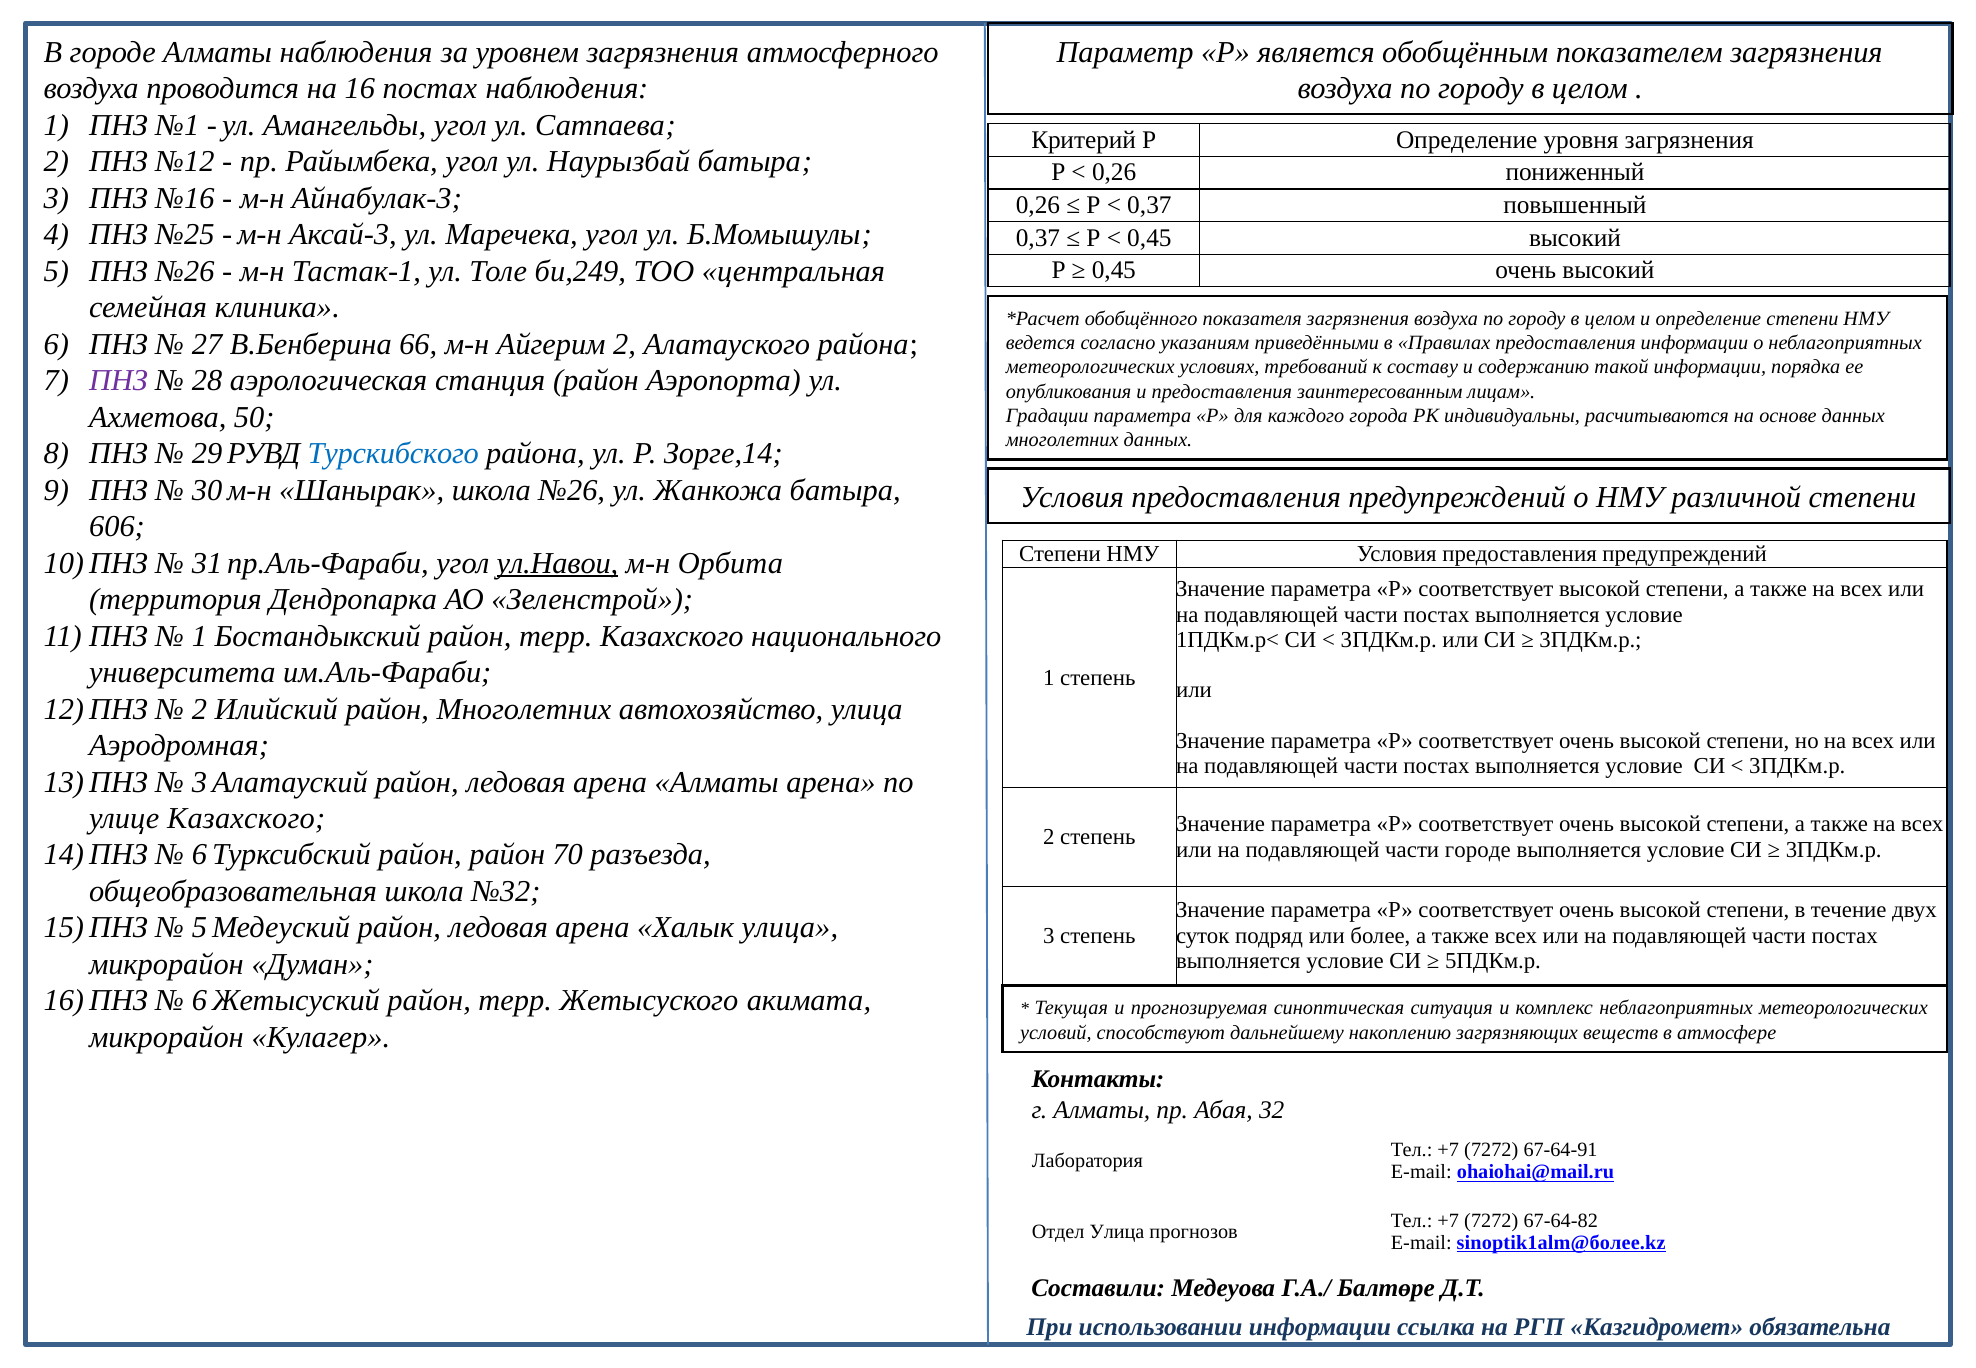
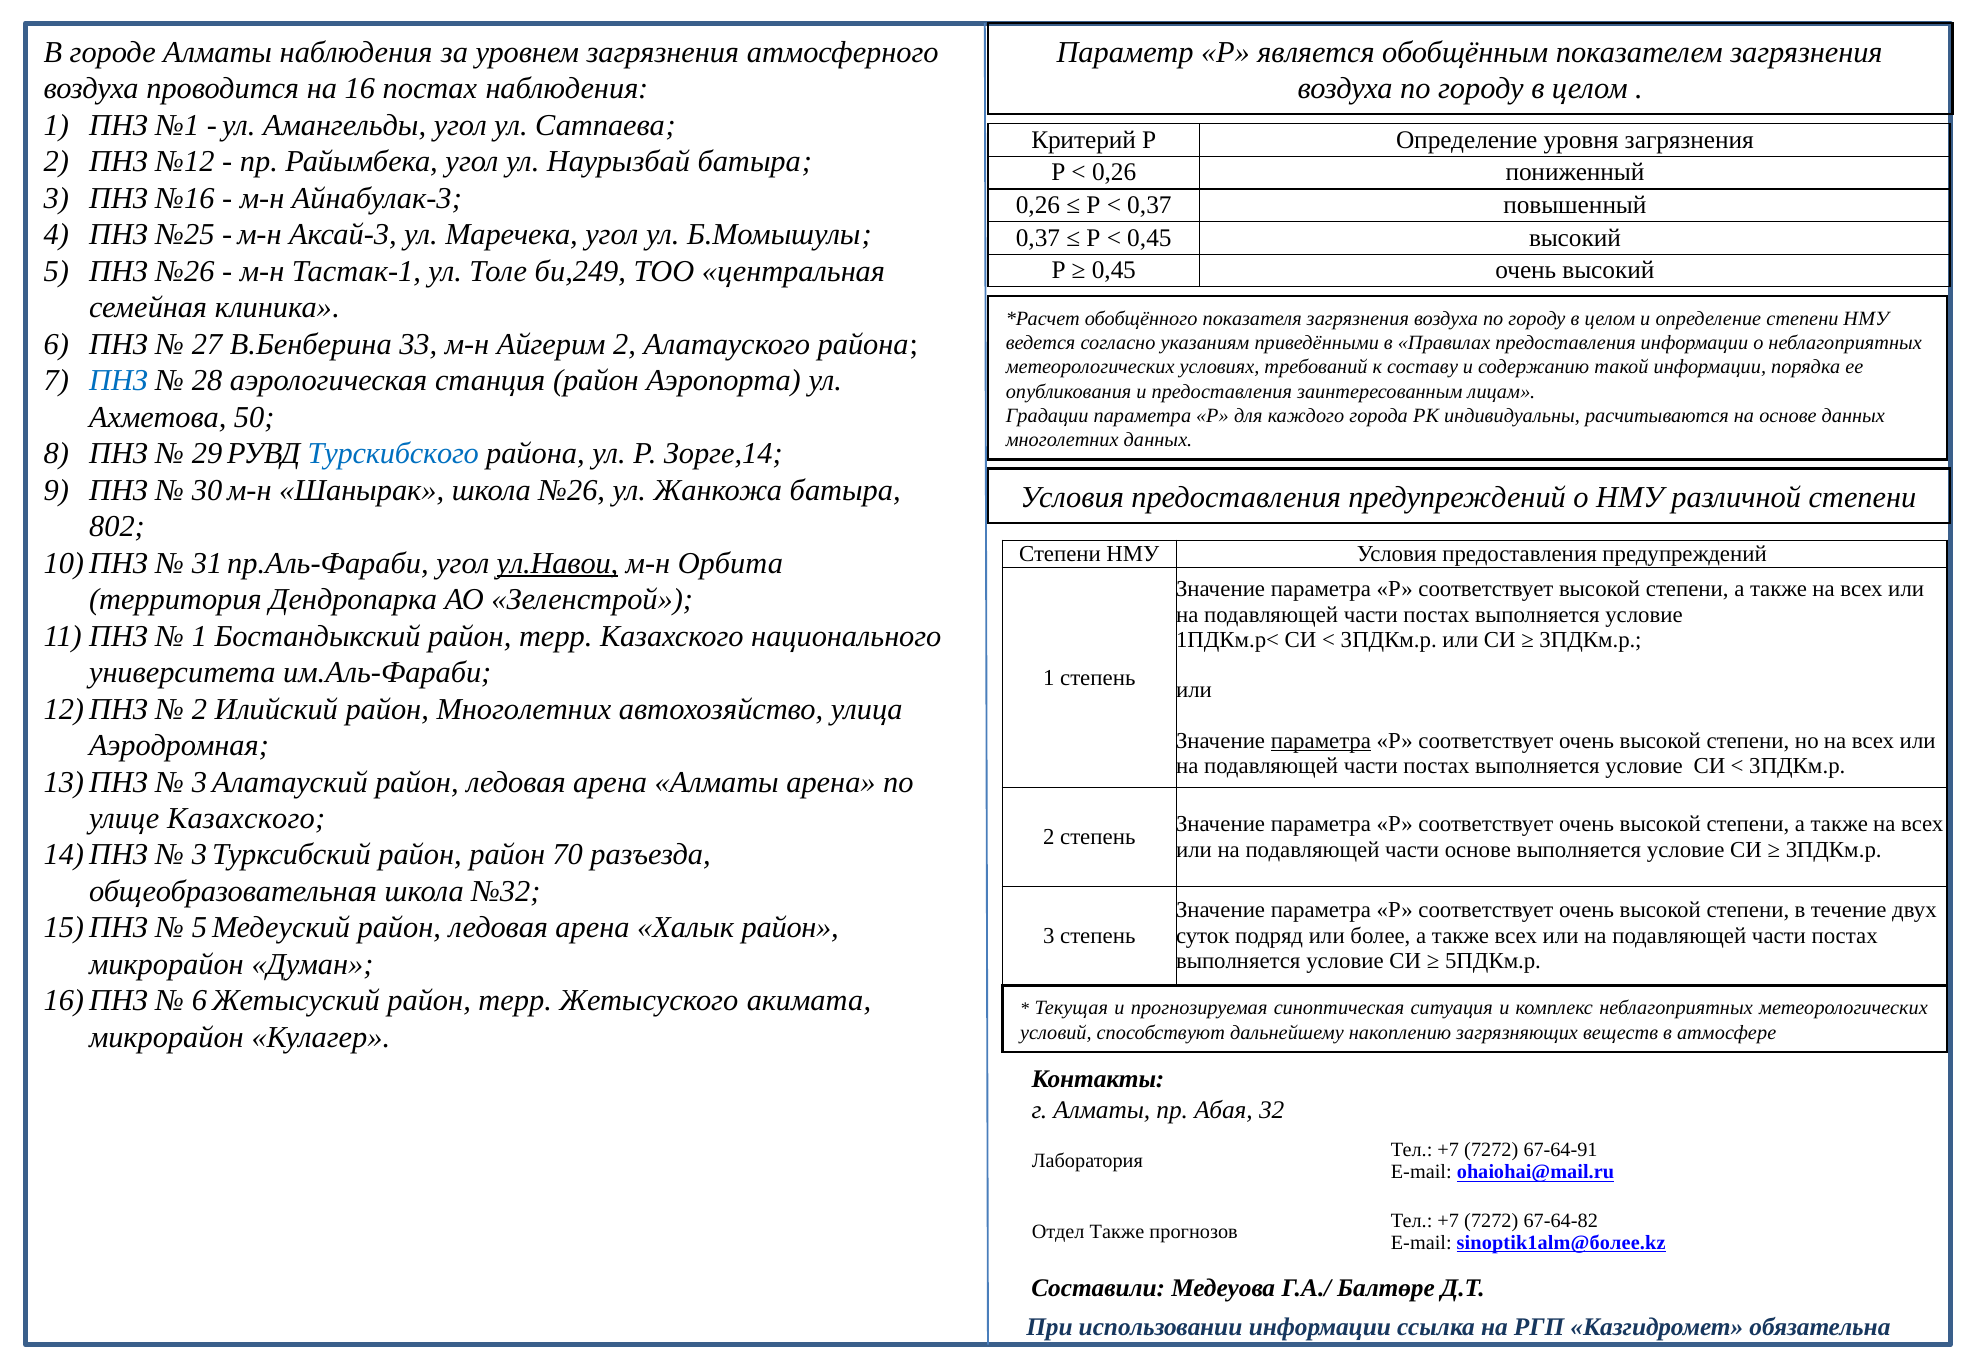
66: 66 -> 33 (418, 344)
ПНЗ colour: purple -> blue (119, 381)
606: 606 -> 802 (117, 527)
параметра underline: none -> present (1321, 741)
части городе: городе -> основе (1478, 850)
6: 6 -> 3 (200, 855)
Халык улица: улица -> район (790, 928)
Отдел Улица: Улица -> Также (1117, 1232)
